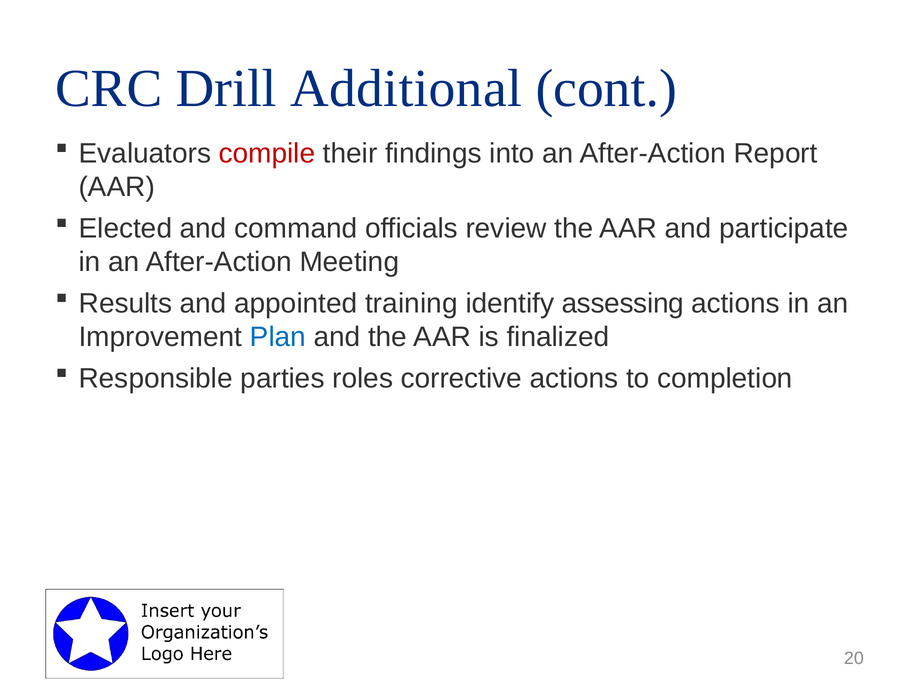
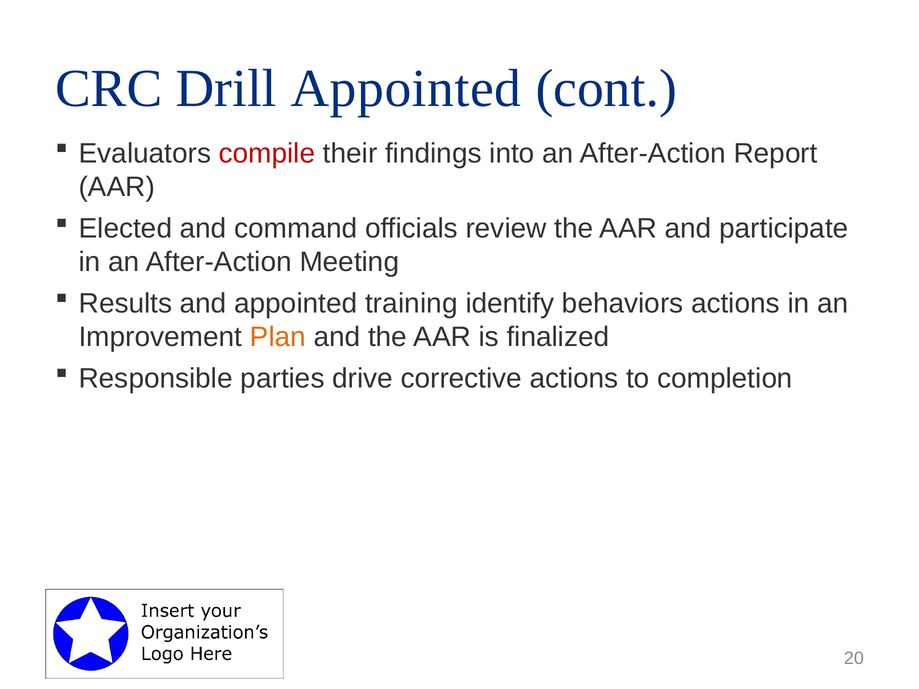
Drill Additional: Additional -> Appointed (406, 89)
assessing: assessing -> behaviors (623, 303)
Plan colour: blue -> orange (278, 337)
roles: roles -> drive (363, 378)
